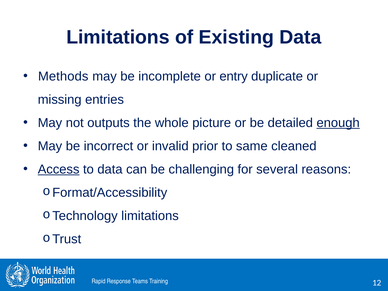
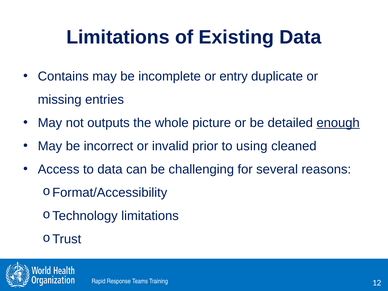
Methods: Methods -> Contains (63, 76)
same: same -> using (252, 146)
Access underline: present -> none (59, 169)
